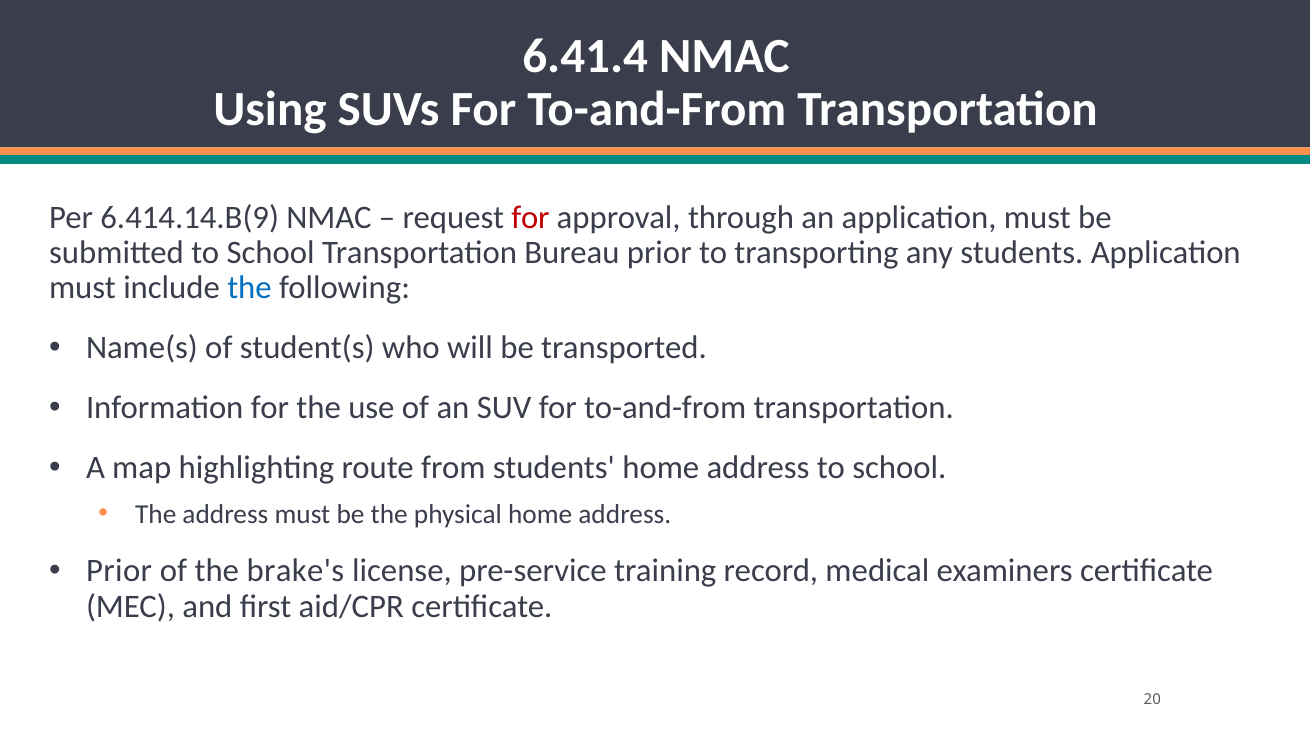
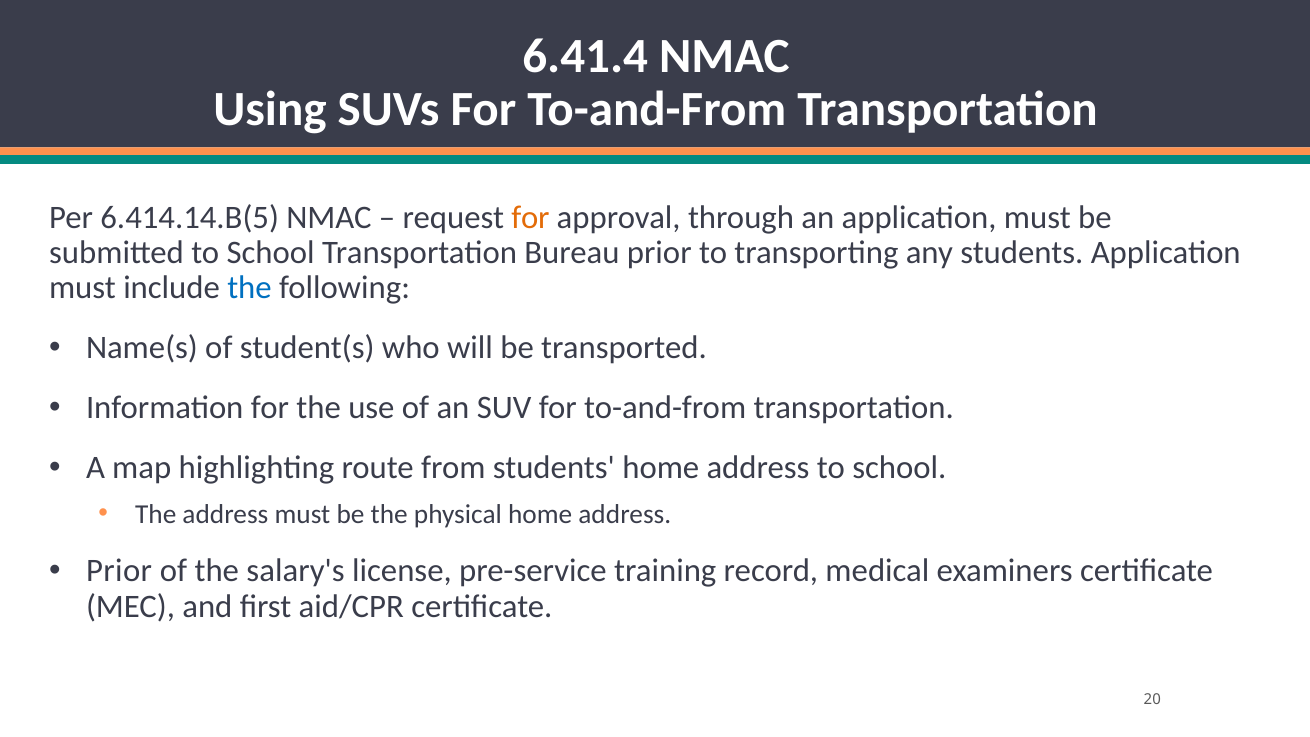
6.414.14.B(9: 6.414.14.B(9 -> 6.414.14.B(5 (190, 217)
for colour: red -> orange (530, 217)
brake's: brake's -> salary's (296, 571)
